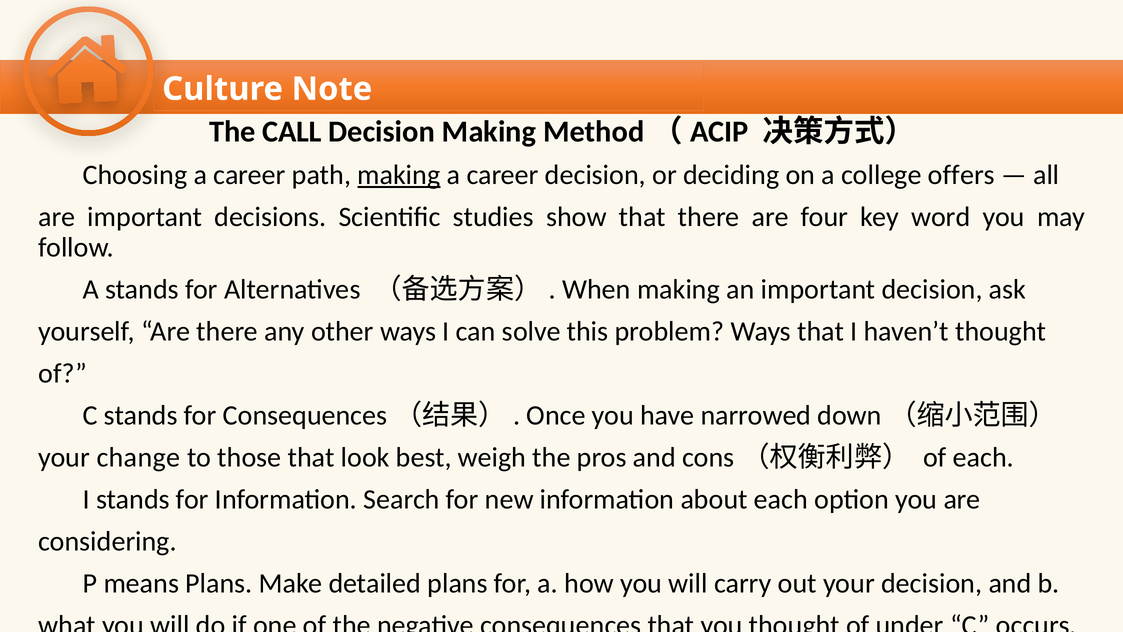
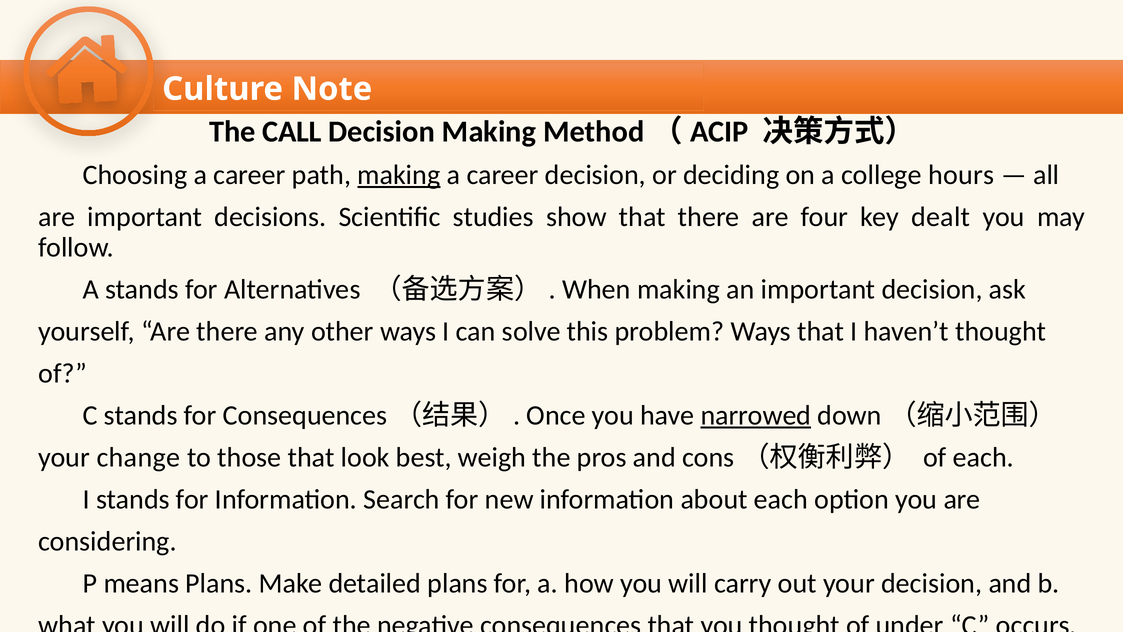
offers: offers -> hours (961, 175)
word: word -> dealt (941, 217)
narrowed underline: none -> present (756, 415)
